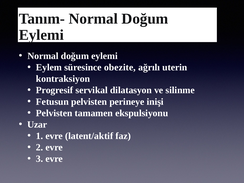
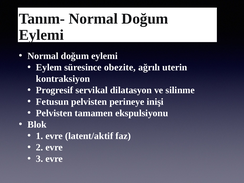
Uzar: Uzar -> Blok (37, 125)
